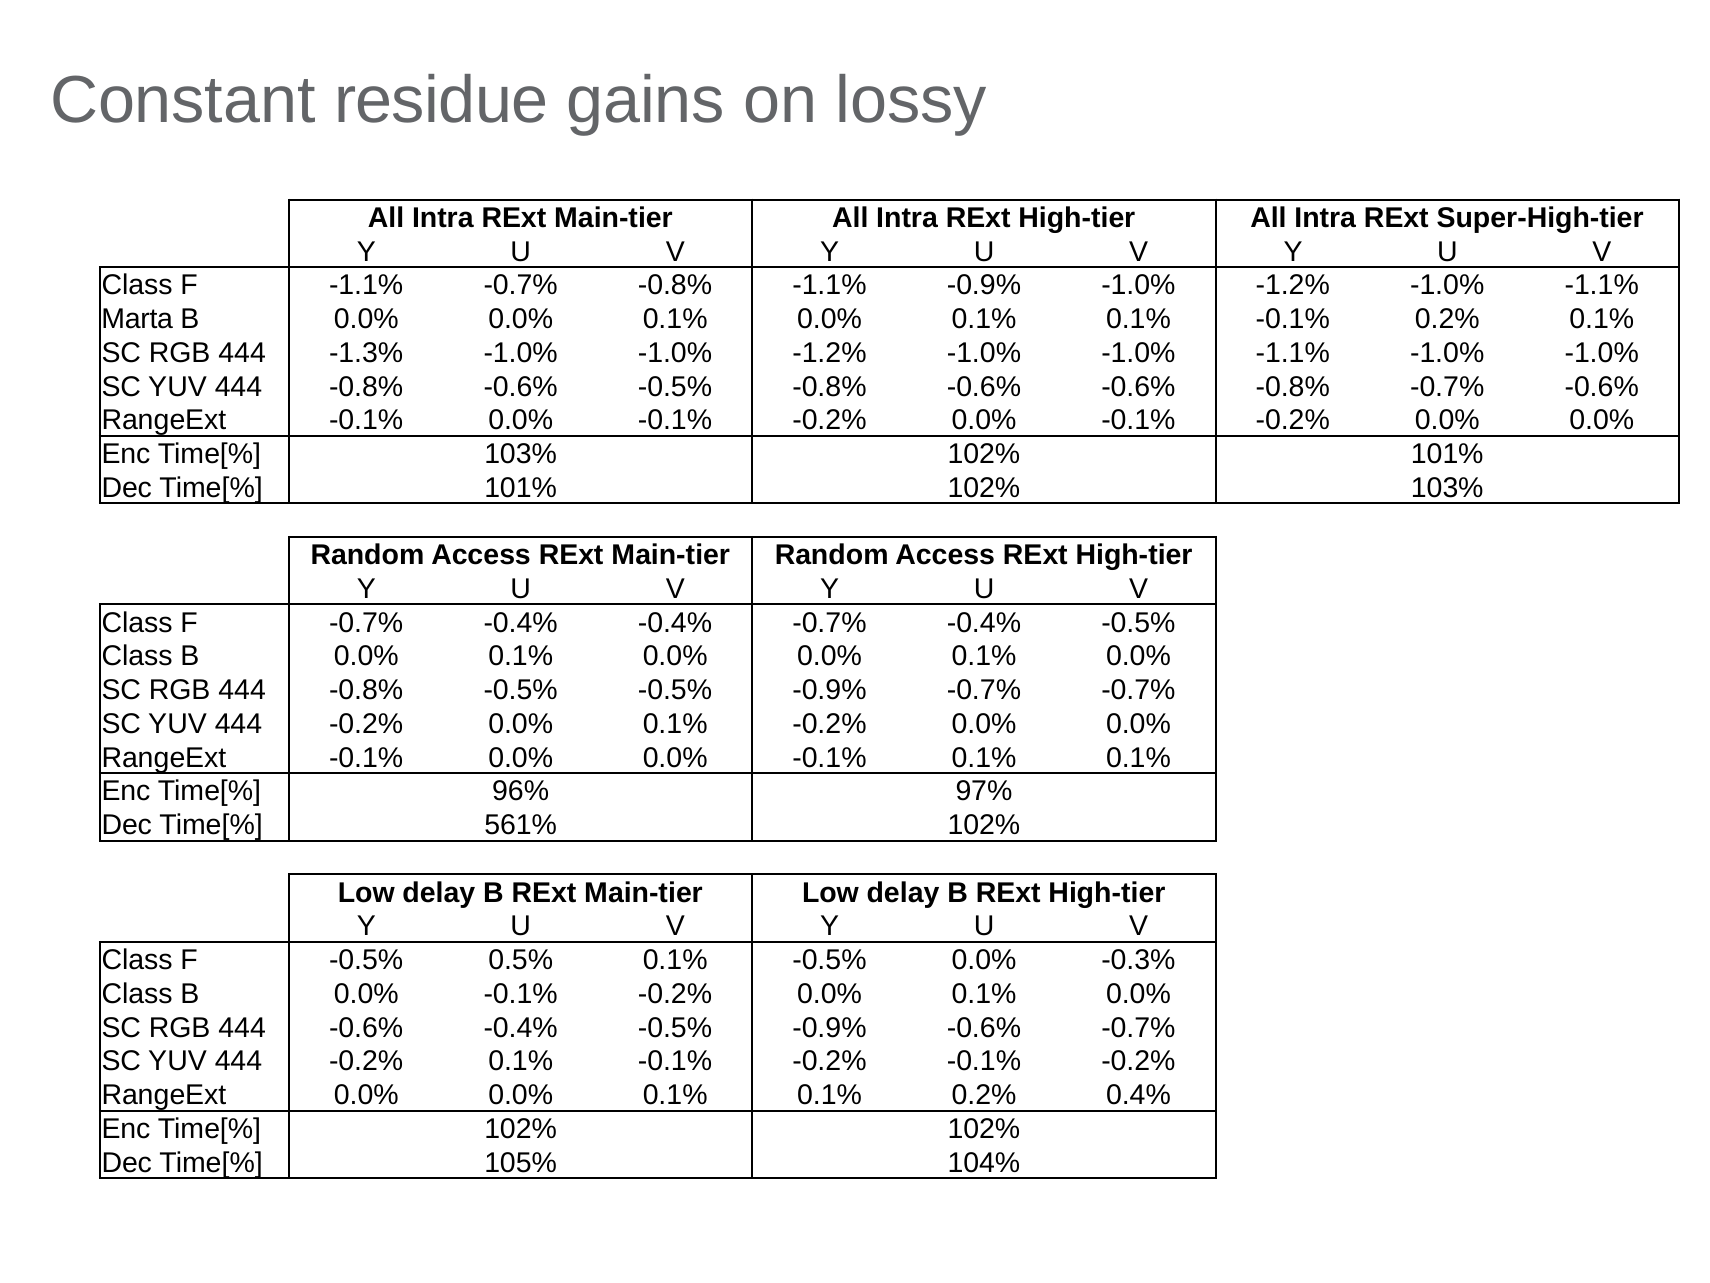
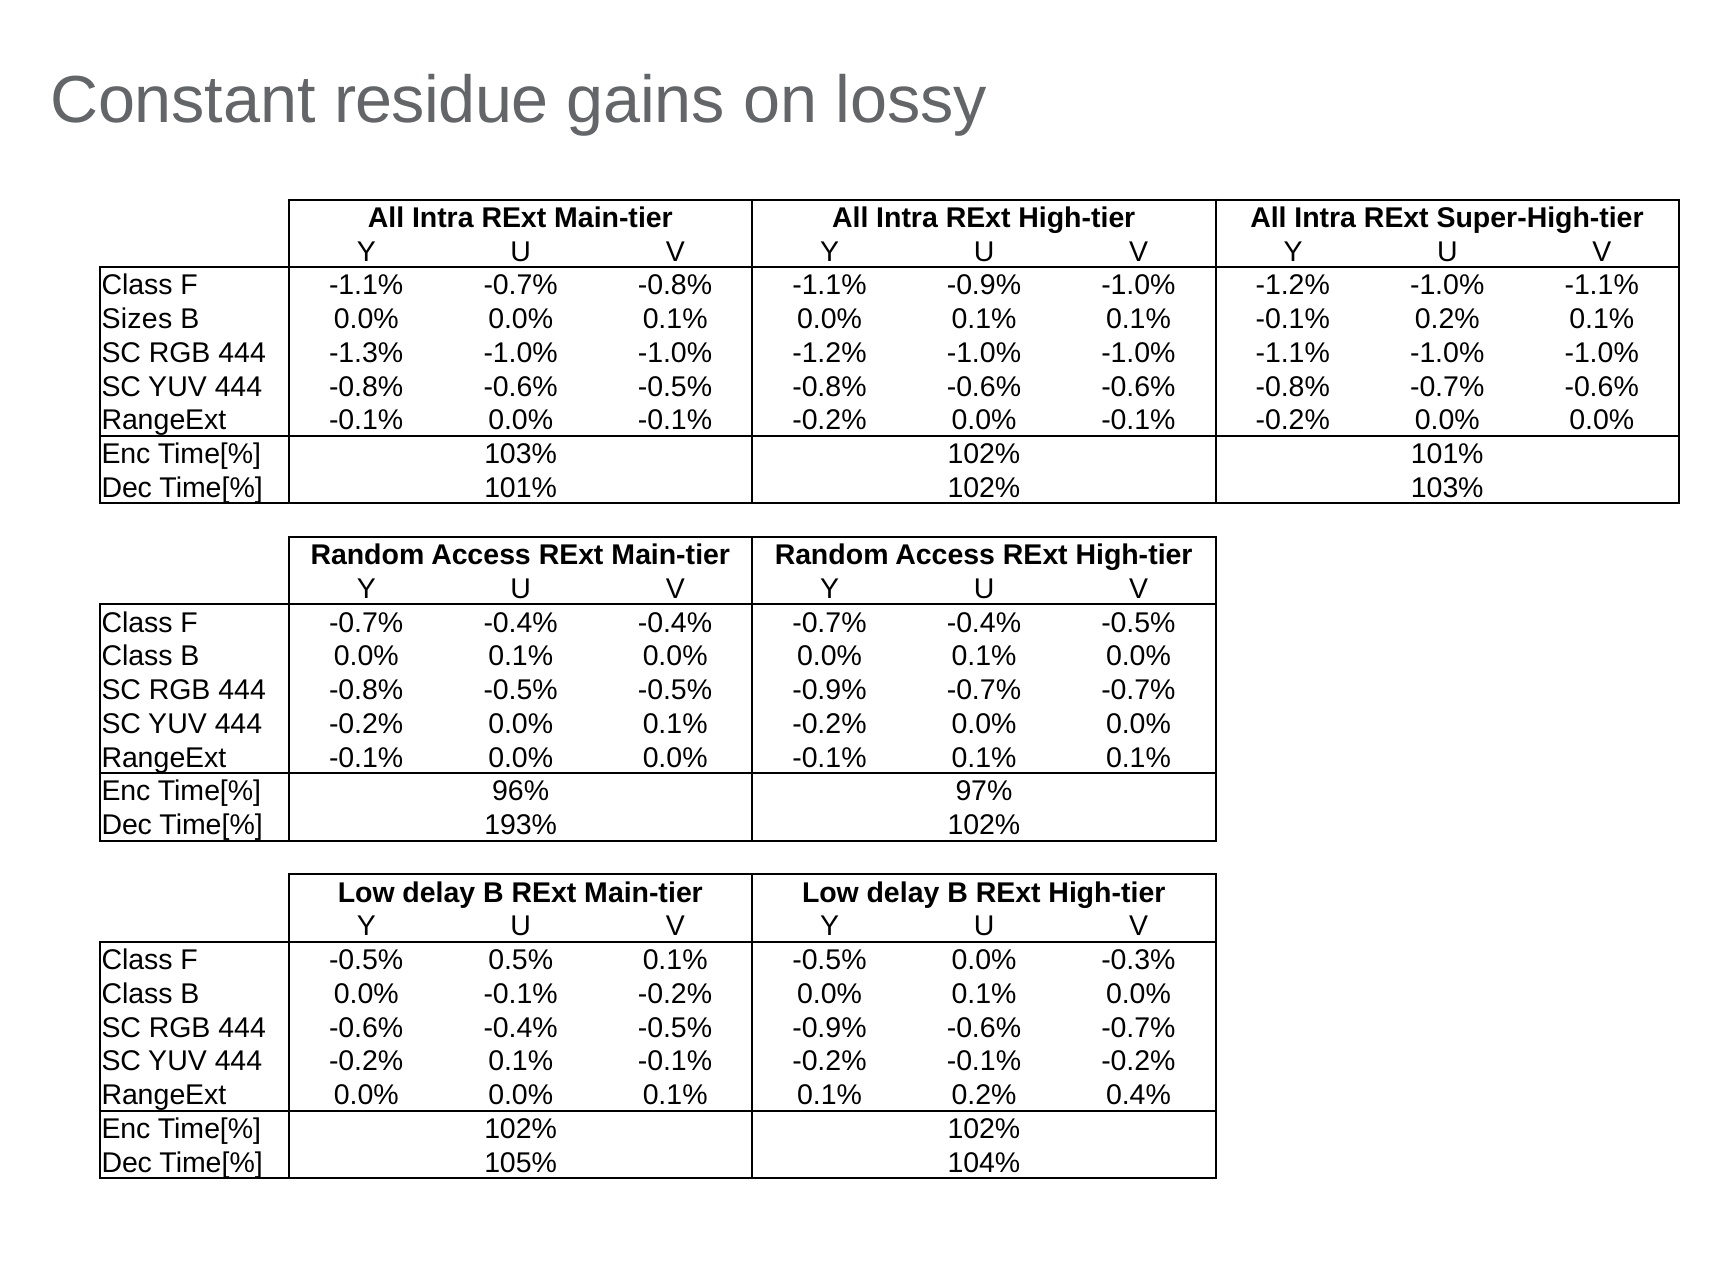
Marta: Marta -> Sizes (137, 319)
561%: 561% -> 193% (521, 825)
